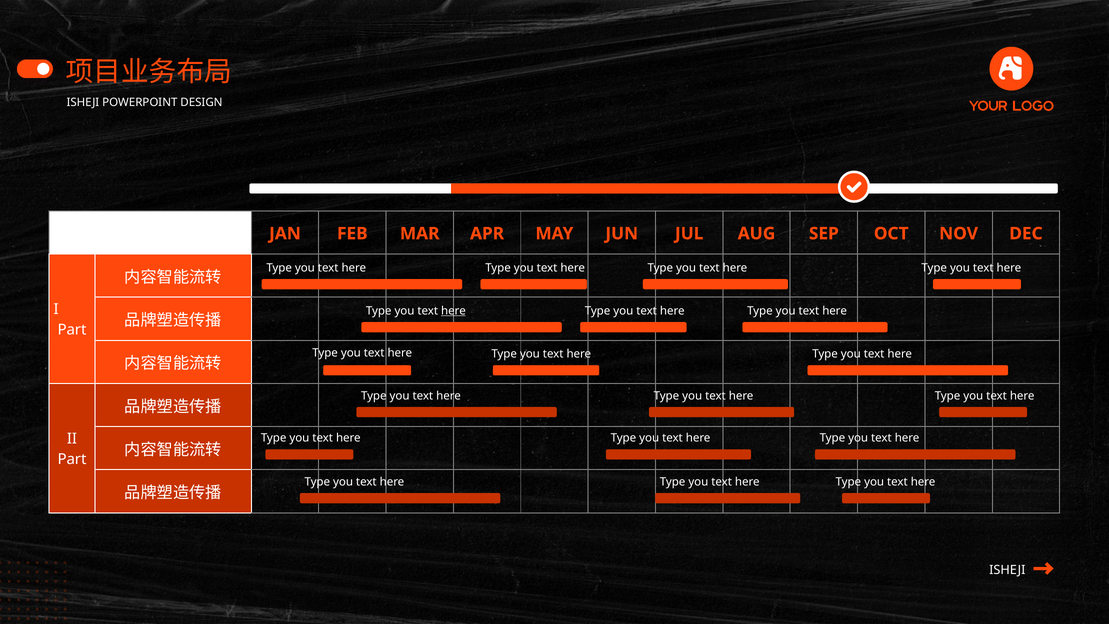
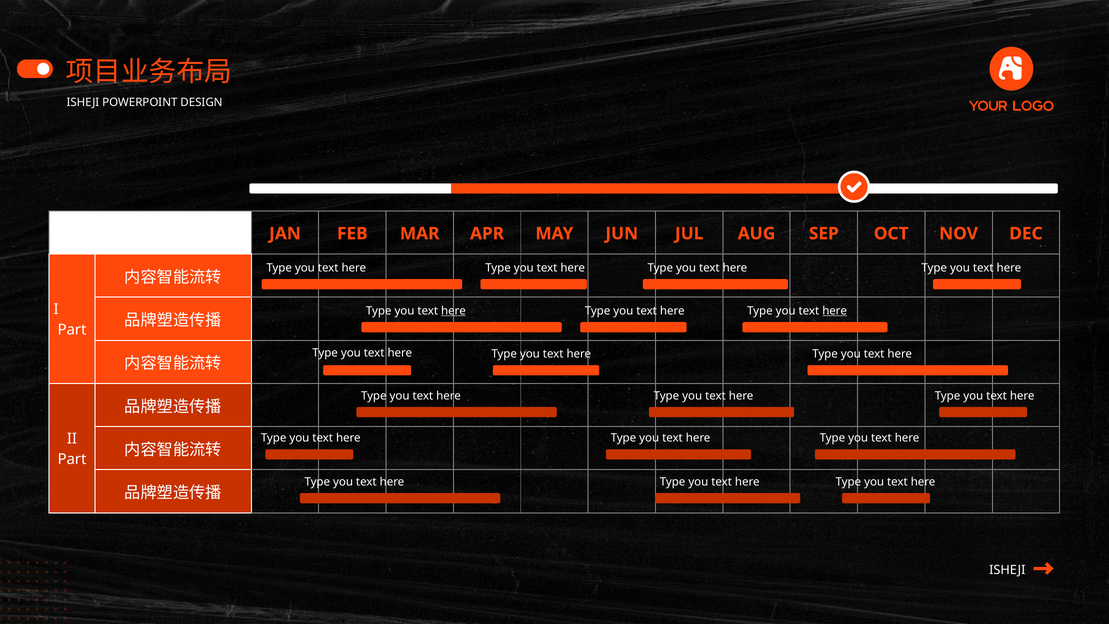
here underline: none -> present (835, 311)
